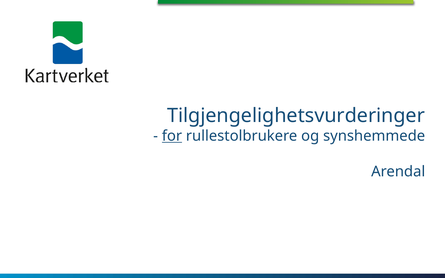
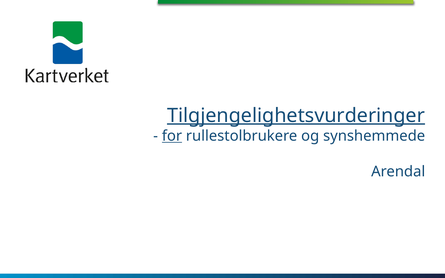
Tilgjengelighetsvurderinger underline: none -> present (296, 116)
